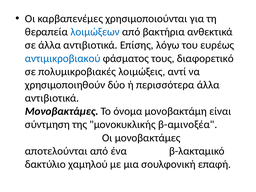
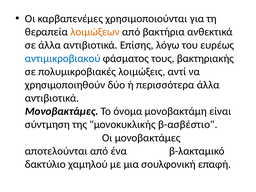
λοιμώξεων colour: blue -> orange (95, 32)
διαφορετικό: διαφορετικό -> βακτηριακής (205, 58)
β-αμινοξέα: β-αμινοξέα -> β-ασβέστιο (188, 125)
